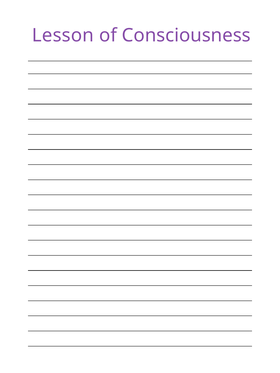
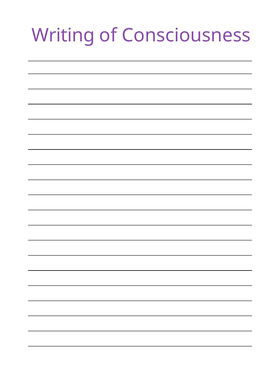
Lesson: Lesson -> Writing (63, 35)
